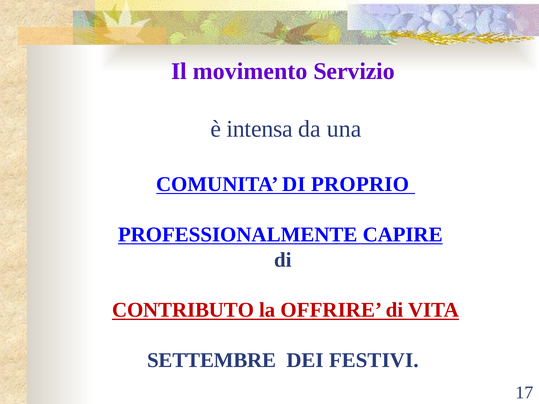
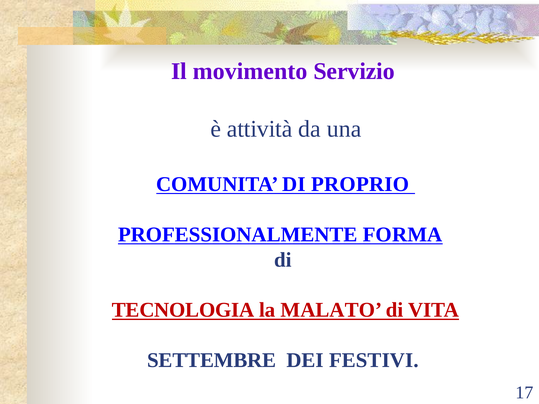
intensa: intensa -> attività (260, 129)
CAPIRE: CAPIRE -> FORMA (403, 235)
CONTRIBUTO: CONTRIBUTO -> TECNOLOGIA (183, 310)
OFFRIRE: OFFRIRE -> MALATO (331, 310)
